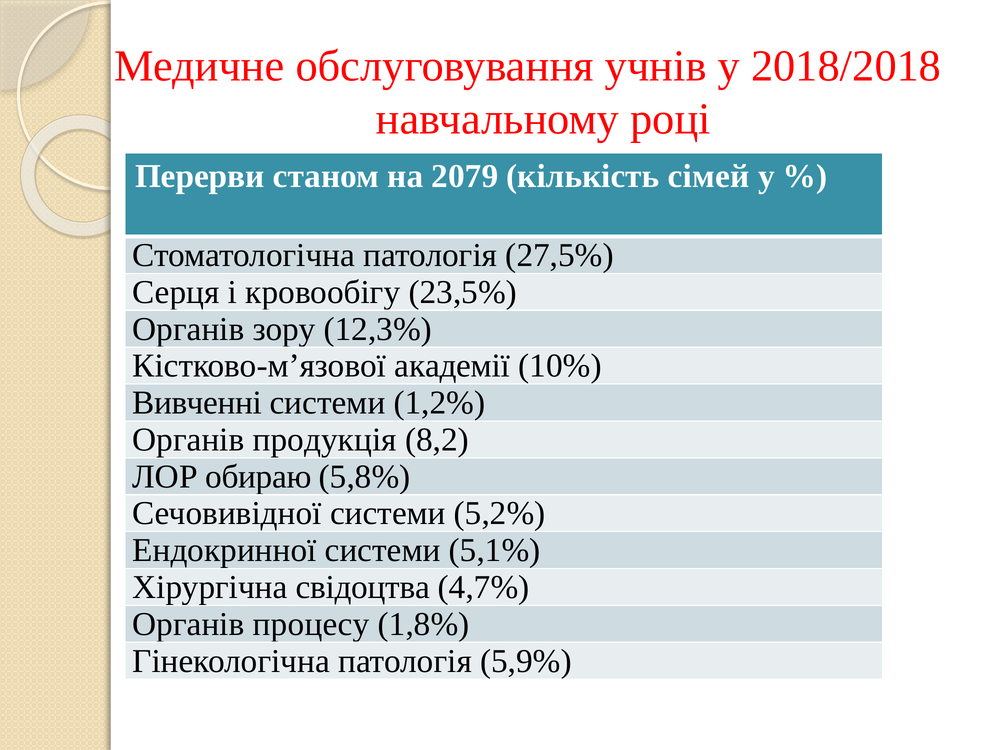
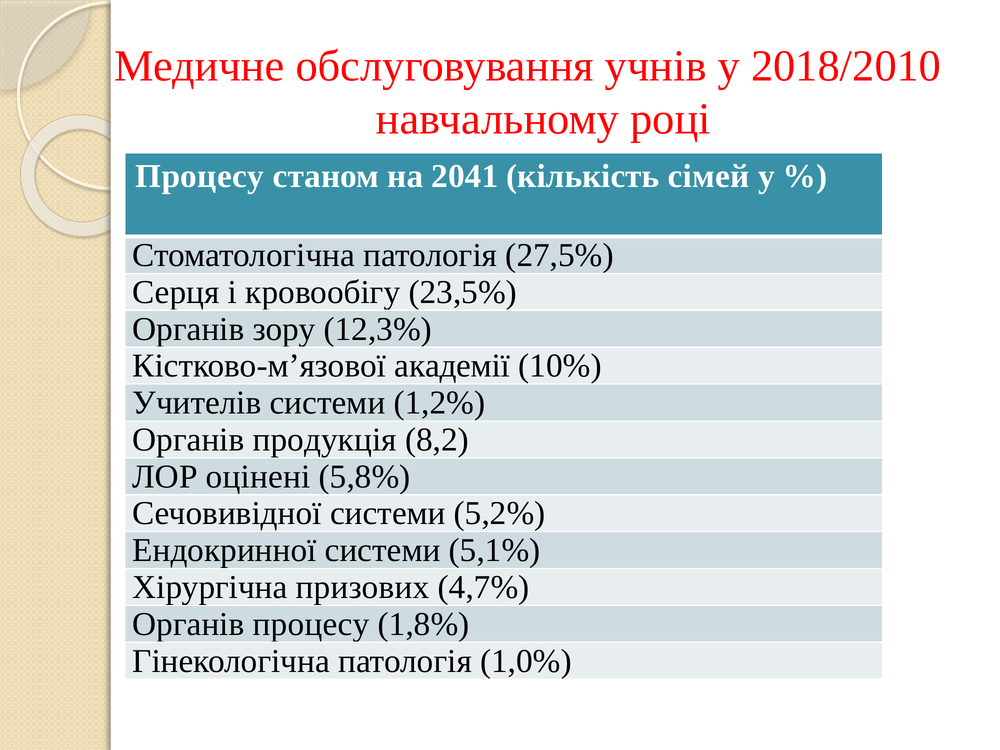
2018/2018: 2018/2018 -> 2018/2010 (846, 66)
Перерви: Перерви -> Процесу (200, 176)
2079: 2079 -> 2041 (465, 176)
Вивченні: Вивченні -> Учителів (197, 403)
обираю: обираю -> оцінені (258, 477)
свідоцтва: свідоцтва -> призових (363, 587)
5,9%: 5,9% -> 1,0% (526, 661)
